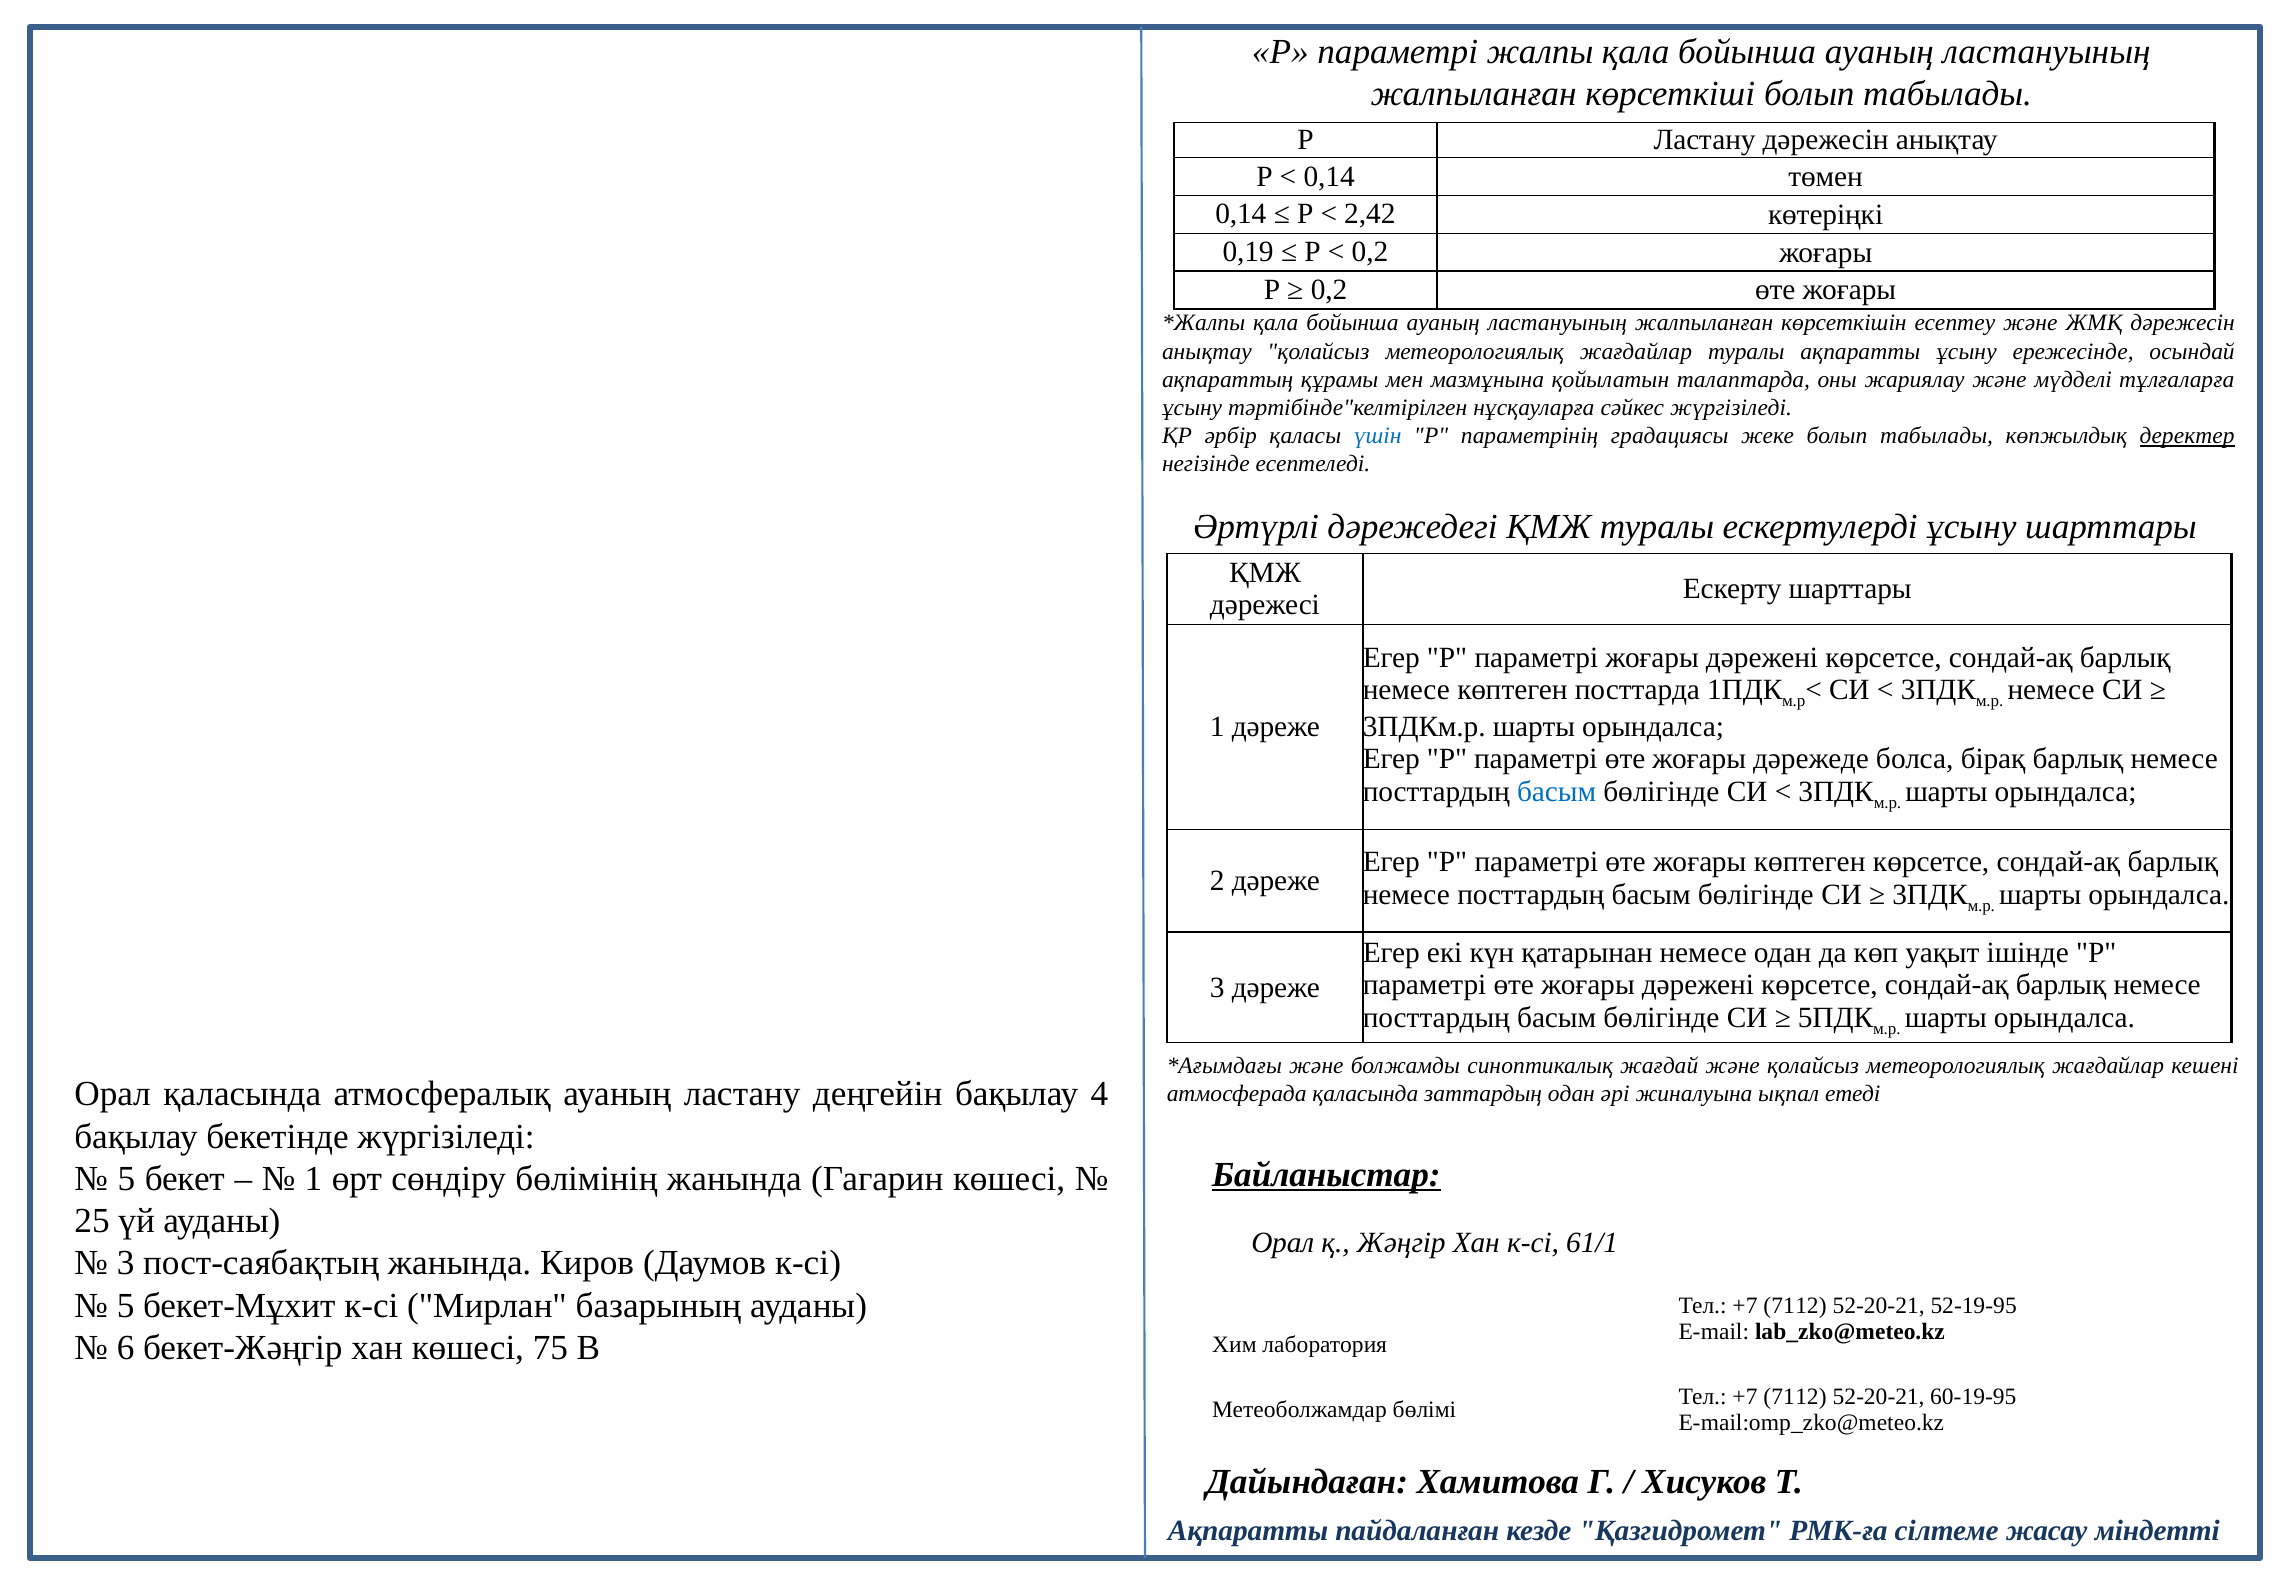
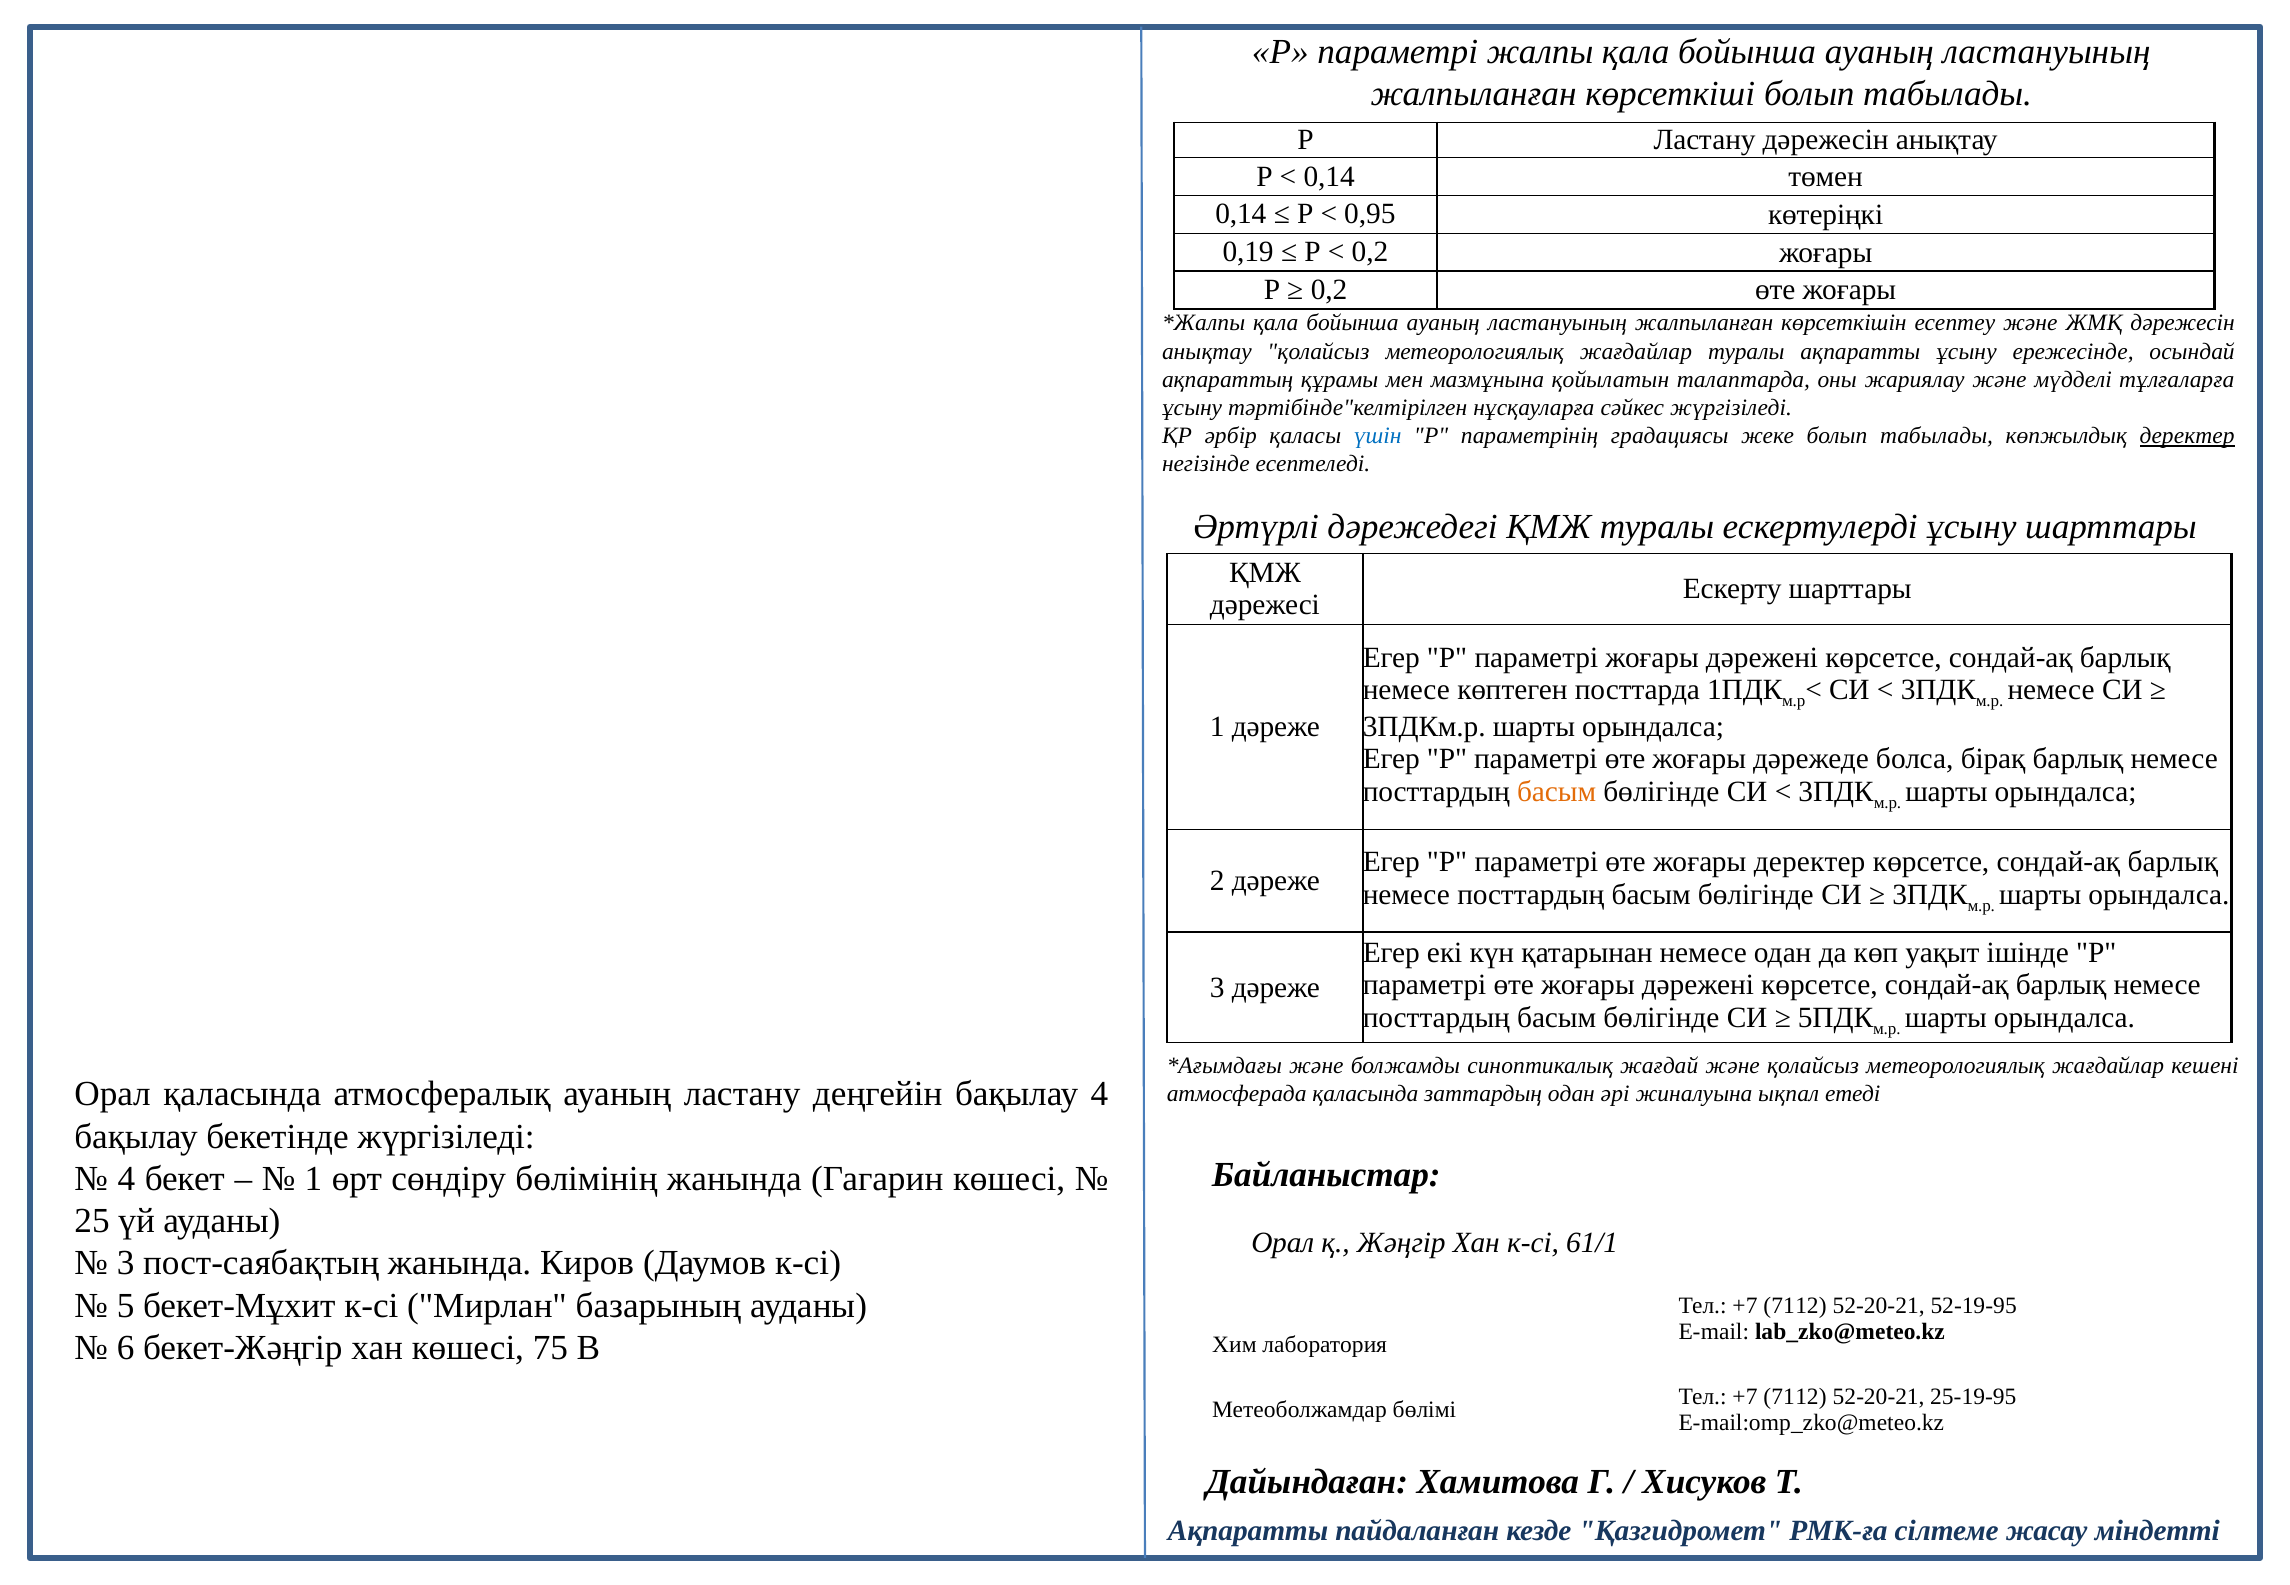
2,42: 2,42 -> 0,95 (1370, 214)
басым colour: blue -> orange (1557, 792)
жоғары көптеген: көптеген -> деректер (1810, 862)
Байланыстар underline: present -> none (1326, 1176)
5: 5 -> 4 (126, 1179)
60-19-95: 60-19-95 -> 25-19-95 (1973, 1397)
